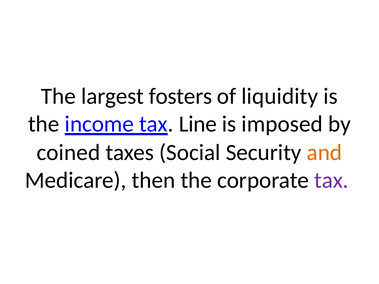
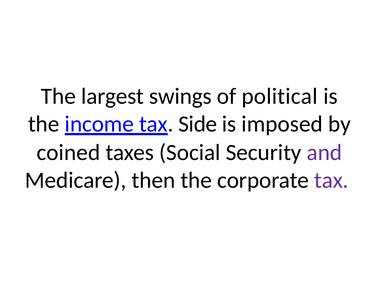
fosters: fosters -> swings (180, 96)
liquidity: liquidity -> political (280, 96)
Line: Line -> Side (198, 124)
and colour: orange -> purple (324, 153)
